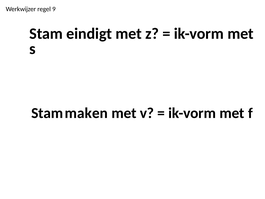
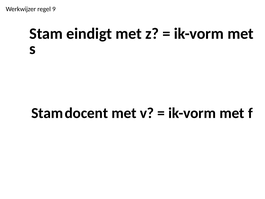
maken: maken -> docent (86, 113)
